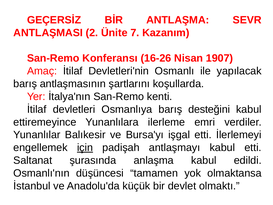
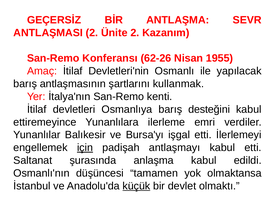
Ünite 7: 7 -> 2 (135, 33)
16-26: 16-26 -> 62-26 (156, 58)
1907: 1907 -> 1955 (220, 58)
koşullarda: koşullarda -> kullanmak (178, 84)
küçük underline: none -> present (136, 186)
